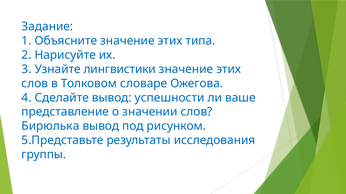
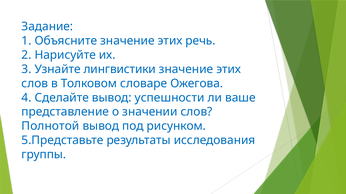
типа: типа -> речь (200, 41)
Бирюлька: Бирюлька -> Полнотой (50, 126)
